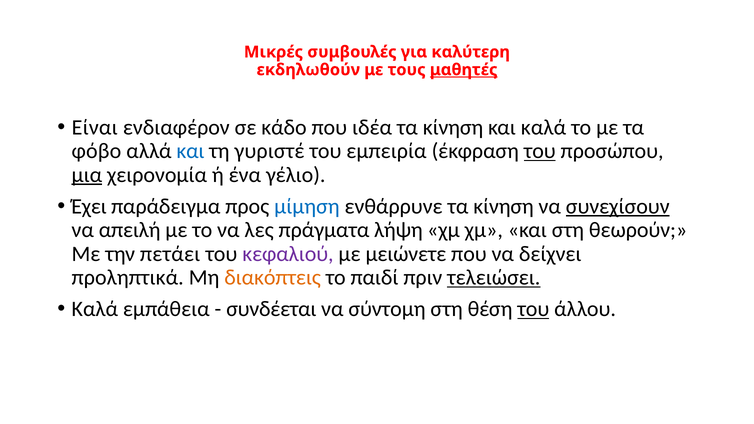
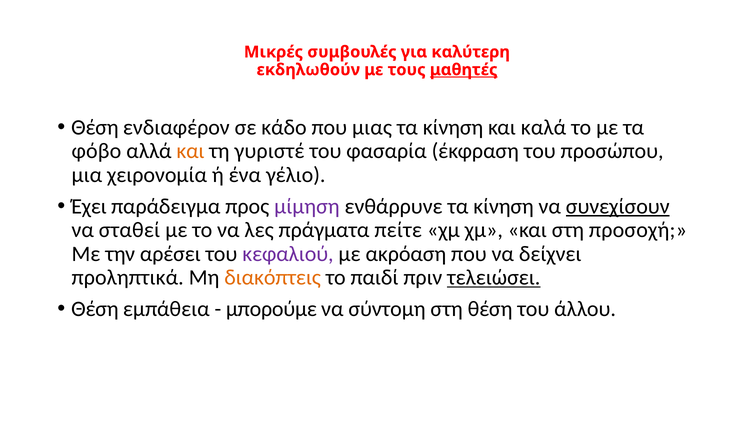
Είναι: Είναι -> Θέση (95, 127)
ιδέα: ιδέα -> μιας (372, 127)
και colour: blue -> orange (190, 151)
εμπειρία: εμπειρία -> φασαρία (387, 151)
του underline: present -> none (540, 151)
μια underline: present -> none (87, 175)
μίμηση colour: blue -> purple (307, 206)
απειλή: απειλή -> σταθεί (129, 230)
λήψη: λήψη -> πείτε (398, 230)
θεωρούν: θεωρούν -> προσοχή (638, 230)
πετάει: πετάει -> αρέσει (170, 254)
μειώνετε: μειώνετε -> ακρόαση (406, 254)
Καλά: Καλά -> Θέση (95, 309)
συνδέεται: συνδέεται -> μπορούμε (271, 309)
του underline: present -> none (533, 309)
